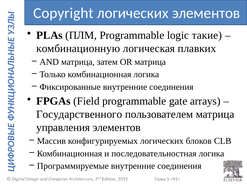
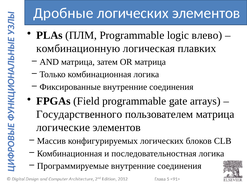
Copyright: Copyright -> Дробные (63, 13)
такие: такие -> влево (207, 35)
управления: управления -> логические (63, 128)
